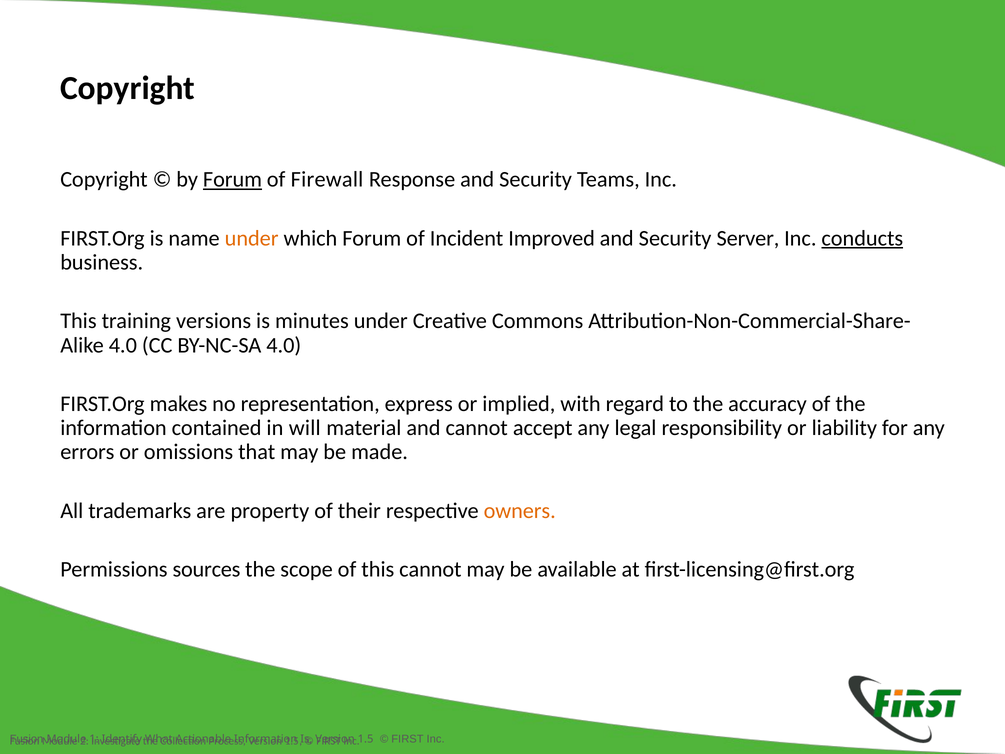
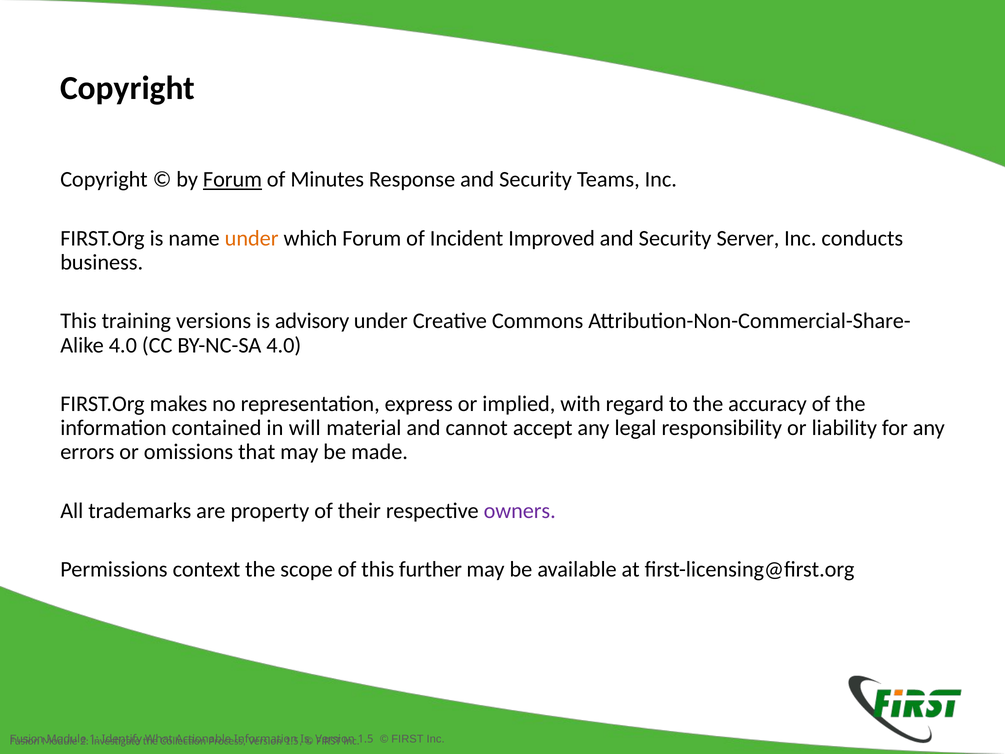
Firewall: Firewall -> Minutes (327, 180)
conducts underline: present -> none (862, 238)
minutes: minutes -> advisory (312, 321)
owners colour: orange -> purple (520, 511)
sources: sources -> context (206, 569)
this cannot: cannot -> further (430, 569)
